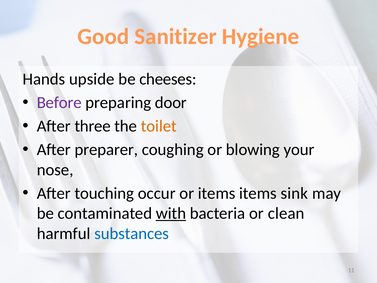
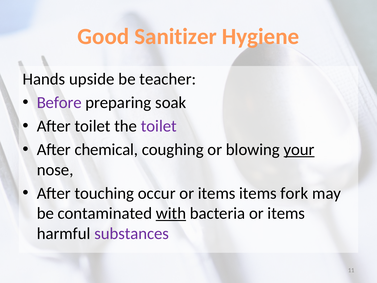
cheeses: cheeses -> teacher (168, 79)
door: door -> soak (171, 103)
After three: three -> toilet (93, 126)
toilet colour: orange -> purple (159, 126)
preparer: preparer -> chemical (106, 149)
your underline: none -> present (299, 149)
sink: sink -> fork (294, 193)
bacteria or clean: clean -> items (286, 213)
substances colour: blue -> purple (132, 233)
